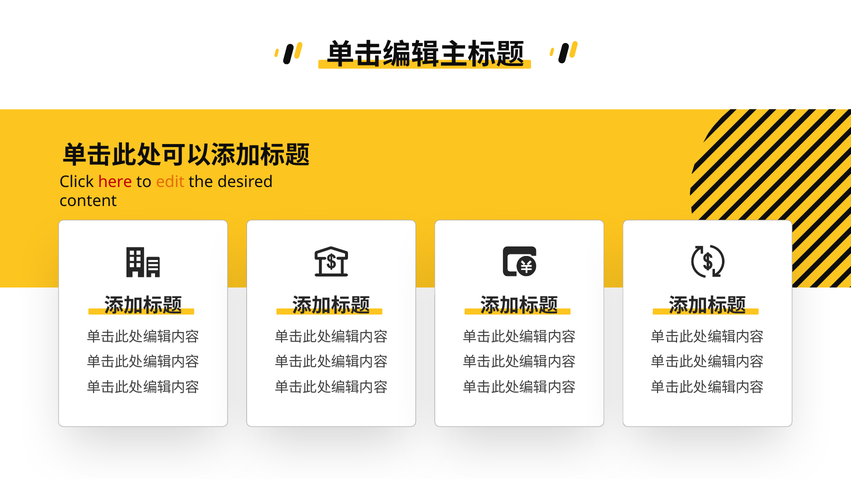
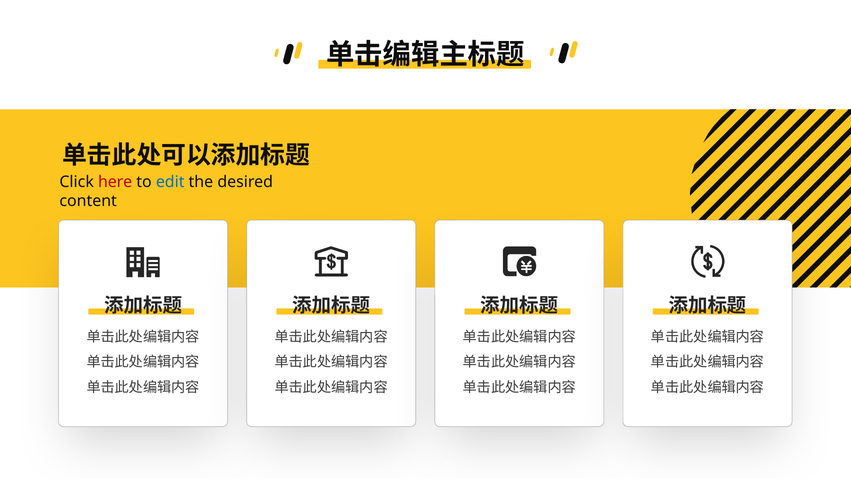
edit colour: orange -> blue (170, 182)
